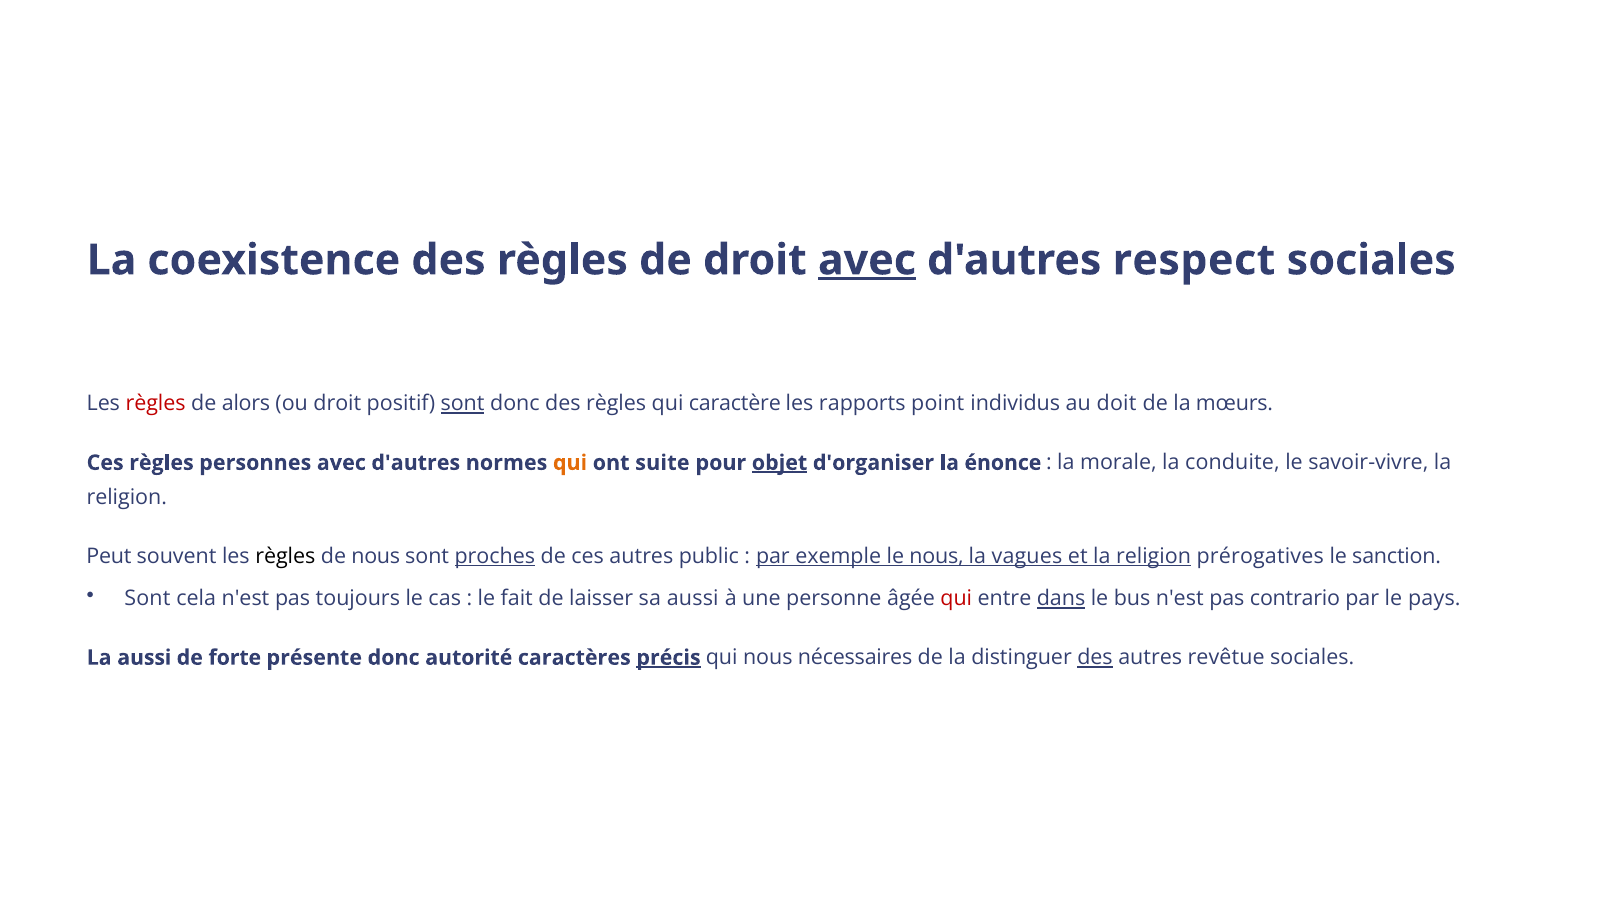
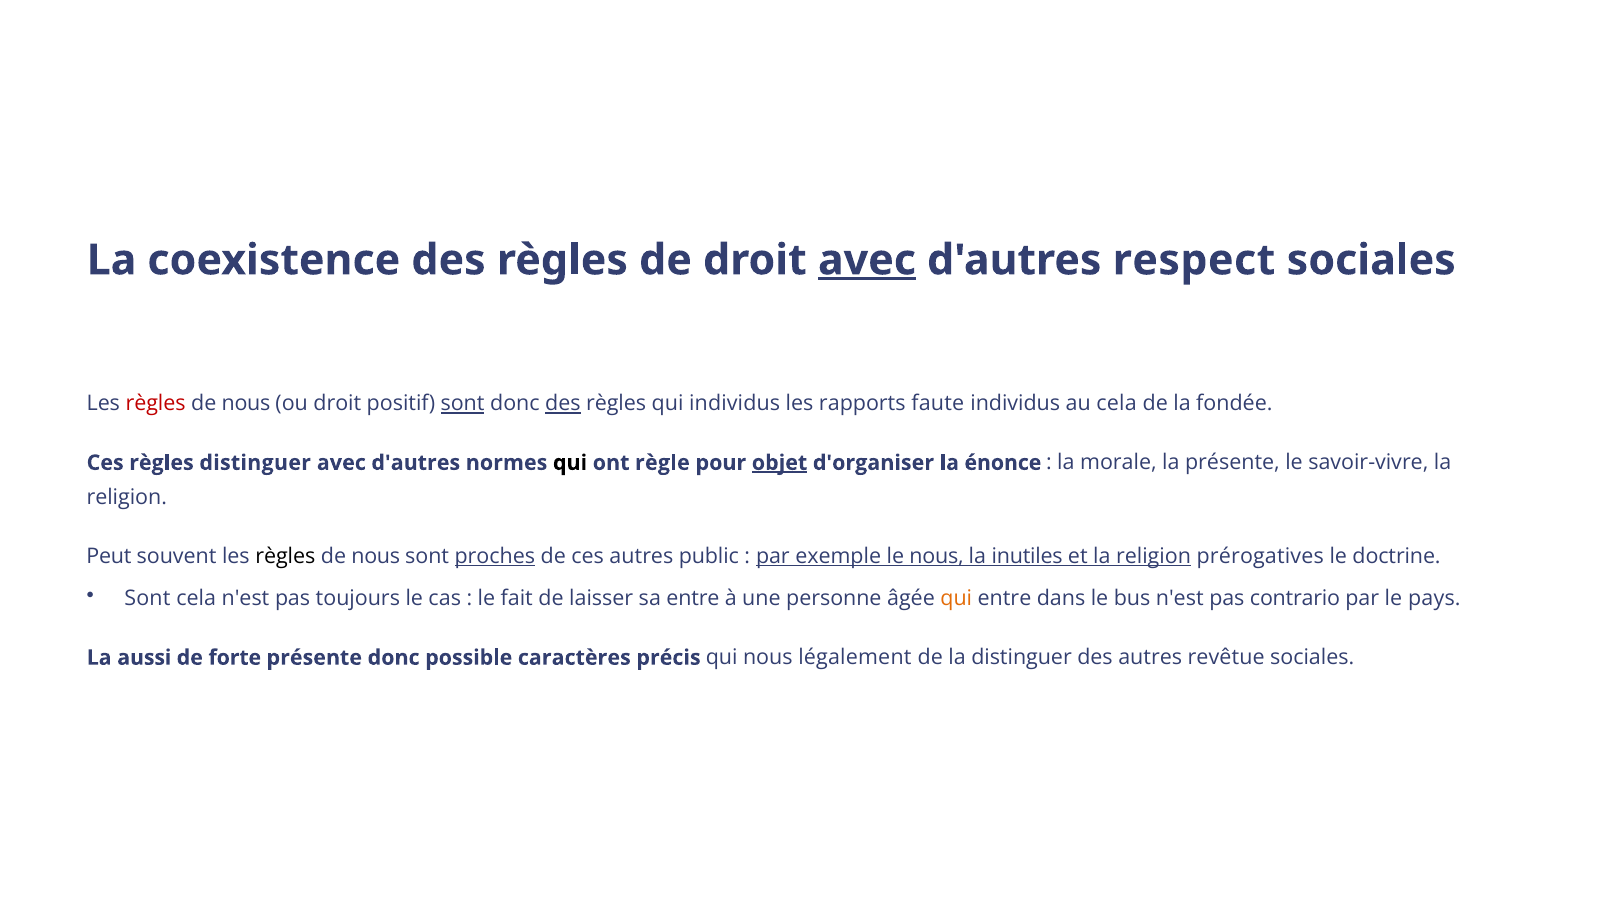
alors: alors -> nous (246, 404)
des underline: none -> present (563, 404)
qui caractère: caractère -> individus (735, 404)
point: point -> faute (938, 404)
au doit: doit -> cela (1117, 404)
mœurs: mœurs -> fondée (1234, 404)
règles personnes: personnes -> distinguer (255, 463)
qui colour: orange -> black (570, 463)
suite: suite -> règle (662, 463)
la conduite: conduite -> présente (1232, 463)
vagues: vagues -> inutiles (1027, 557)
sanction: sanction -> doctrine (1397, 557)
sa aussi: aussi -> entre (693, 599)
qui colour: red -> orange (956, 599)
dans underline: present -> none (1061, 599)
autorité: autorité -> possible (469, 658)
précis underline: present -> none (668, 658)
nécessaires: nécessaires -> légalement (855, 658)
des underline: present -> none (1095, 658)
